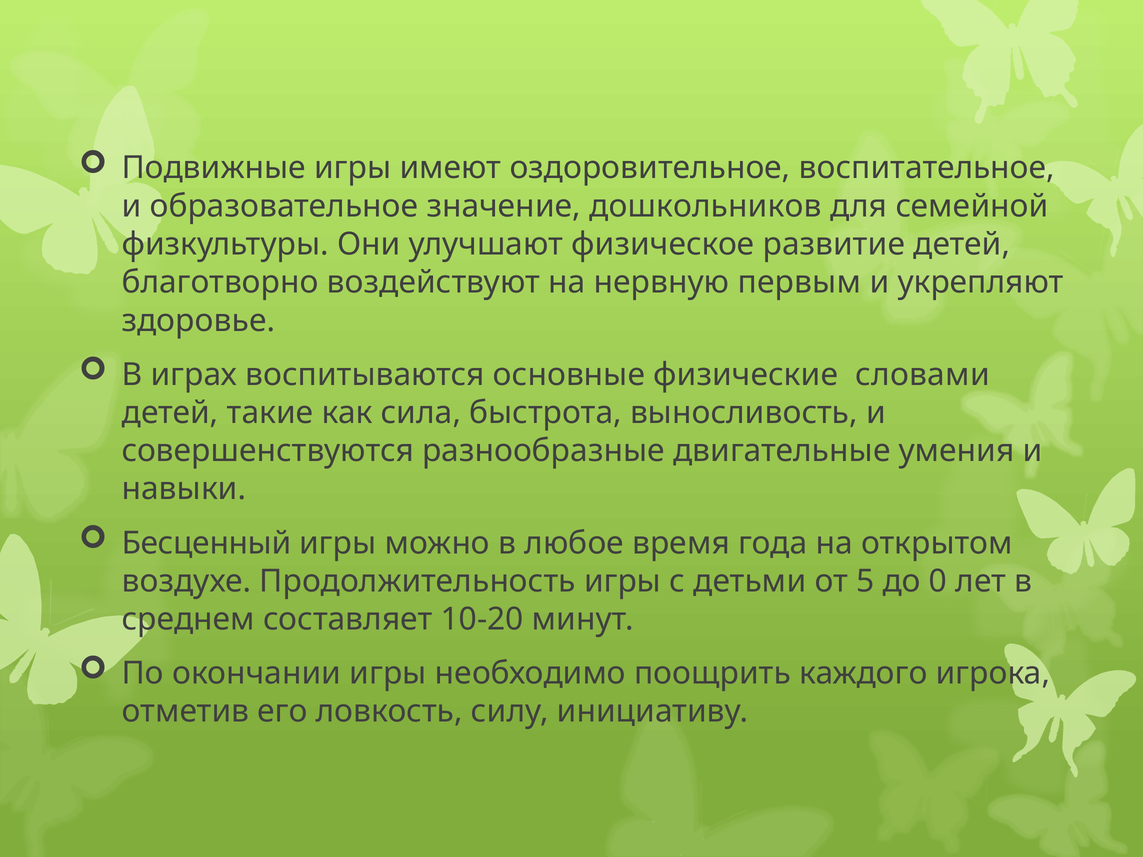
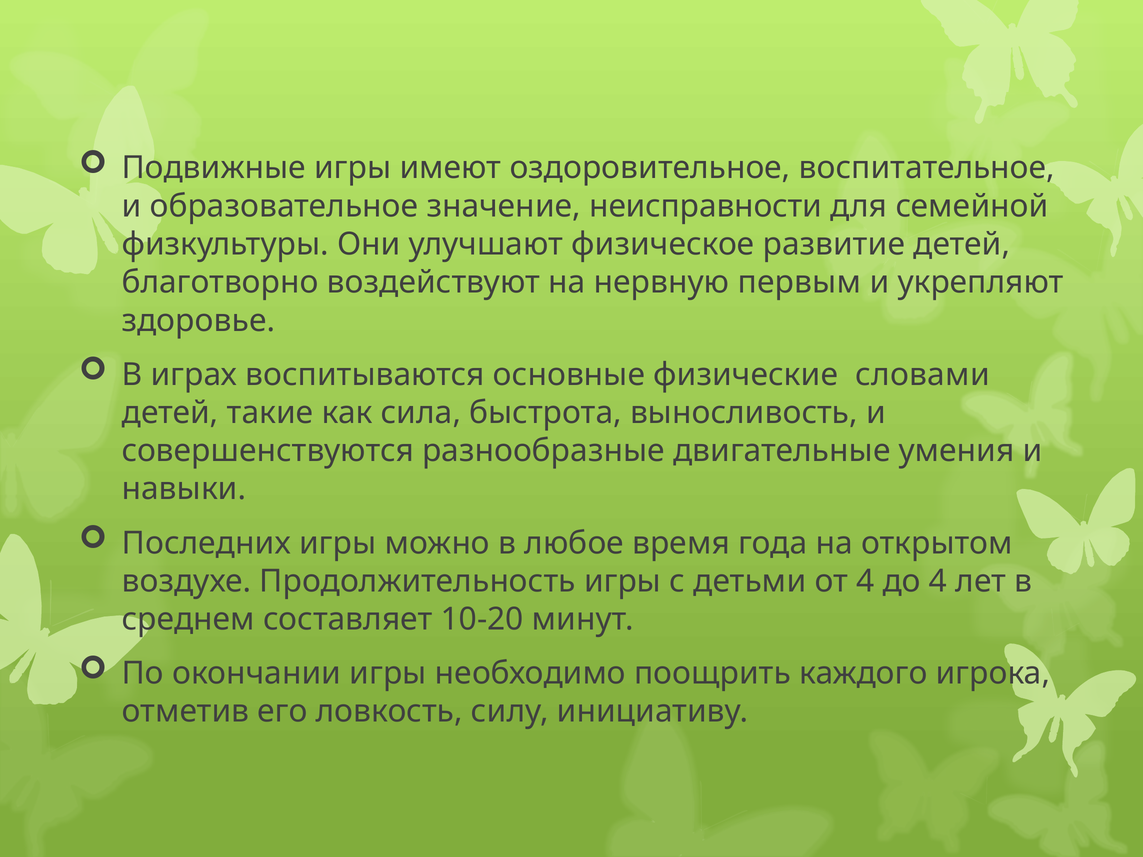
дошкольников: дошкольников -> неисправности (706, 206)
Бесценный: Бесценный -> Последних (206, 543)
от 5: 5 -> 4 (865, 581)
до 0: 0 -> 4 (938, 581)
